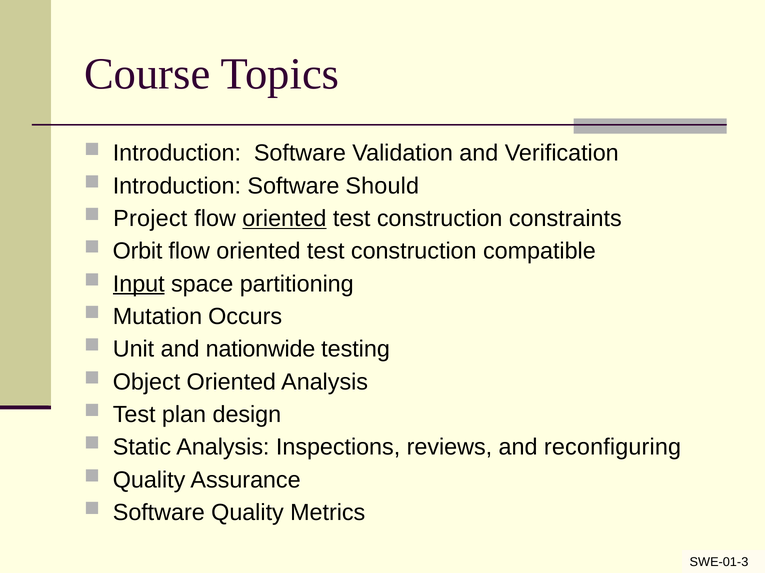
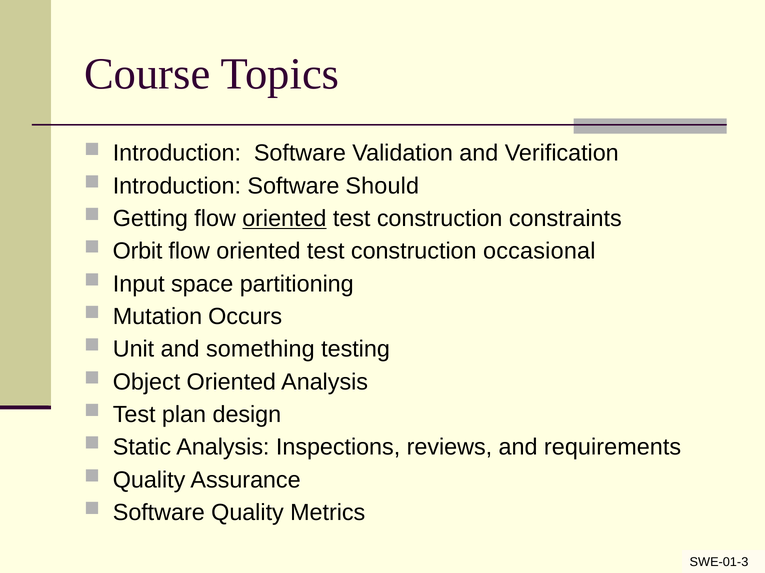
Project: Project -> Getting (150, 219)
compatible: compatible -> occasional (539, 251)
Input underline: present -> none (139, 284)
nationwide: nationwide -> something (260, 350)
reconfiguring: reconfiguring -> requirements (613, 448)
